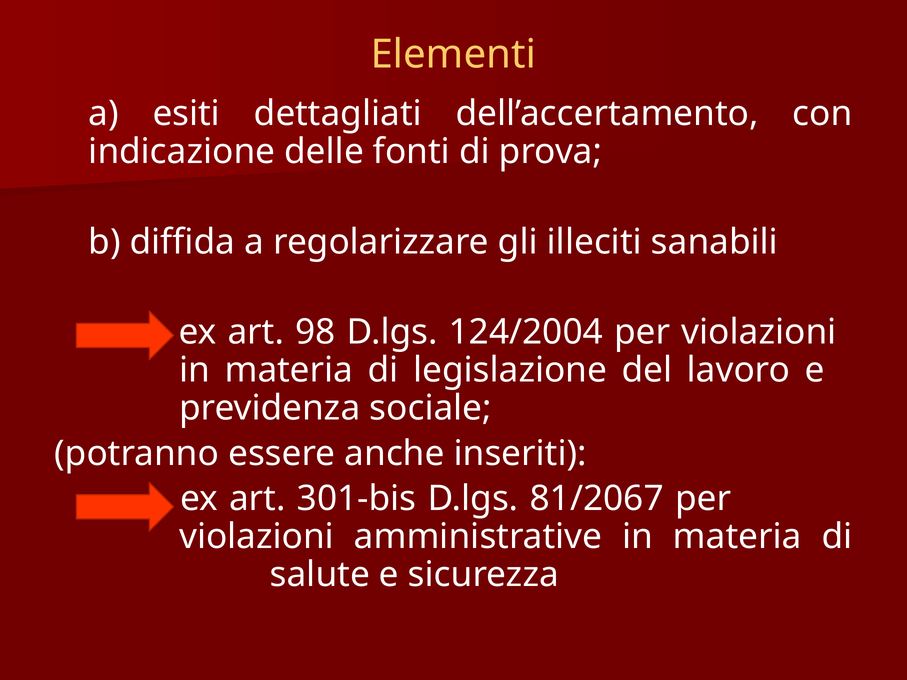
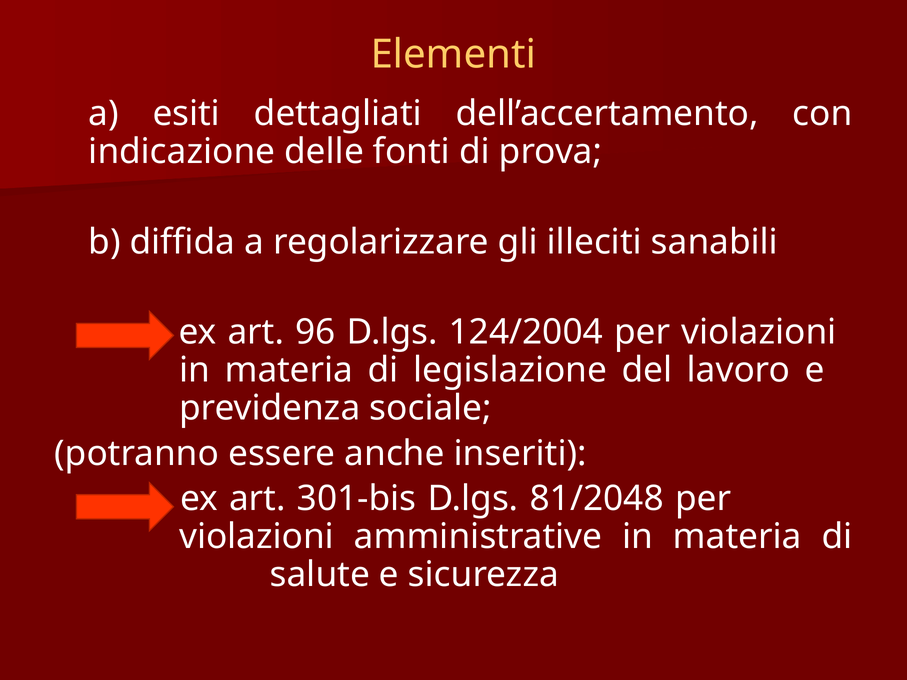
98: 98 -> 96 (315, 332)
81/2067: 81/2067 -> 81/2048 (597, 499)
